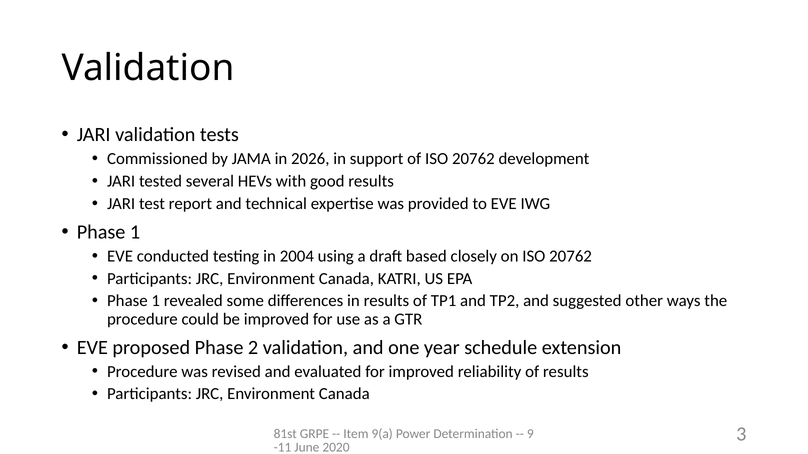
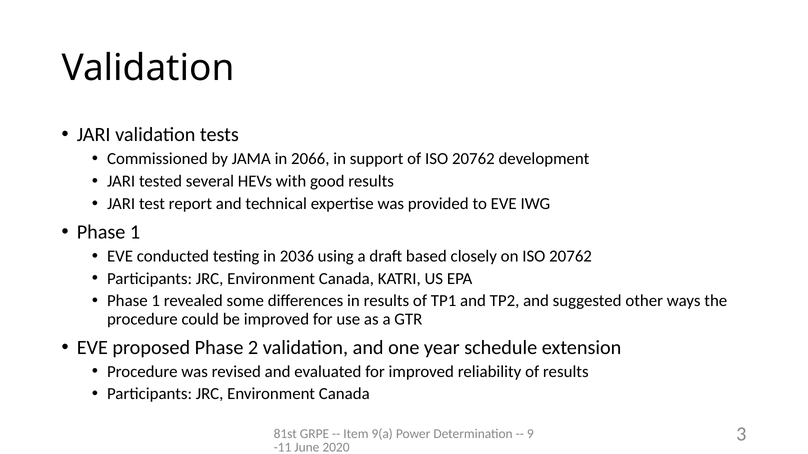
2026: 2026 -> 2066 (310, 159)
2004: 2004 -> 2036 (297, 256)
